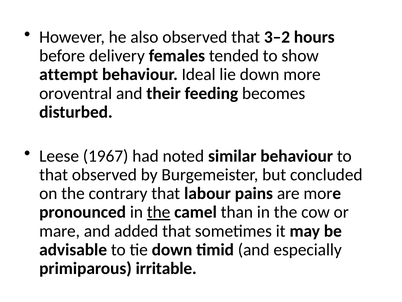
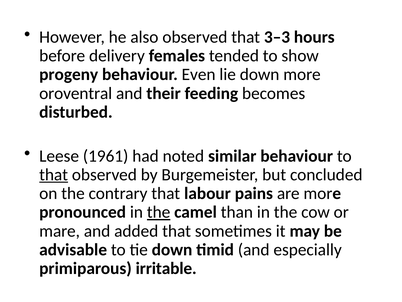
3–2: 3–2 -> 3–3 (277, 37)
attempt: attempt -> progeny (69, 74)
Ideal: Ideal -> Even (199, 74)
1967: 1967 -> 1961 (106, 156)
that underline: none -> present (54, 174)
